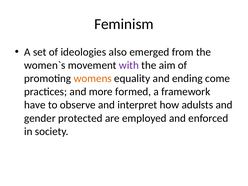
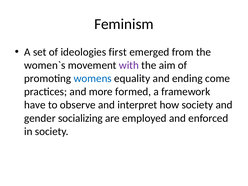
also: also -> first (118, 52)
womens colour: orange -> blue (93, 78)
how adulsts: adulsts -> society (197, 105)
protected: protected -> socializing (80, 118)
